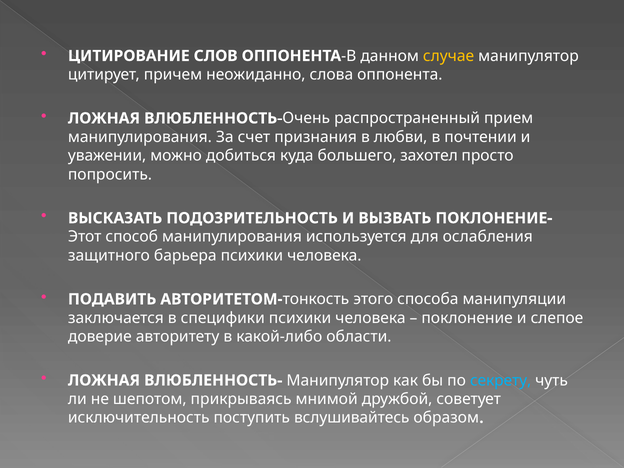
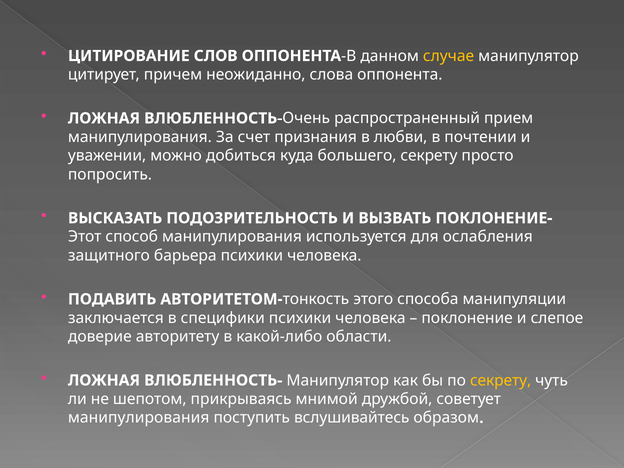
большего захотел: захотел -> секрету (429, 156)
секрету colour: light blue -> yellow (501, 380)
исключительность: исключительность -> манипулирования (139, 418)
